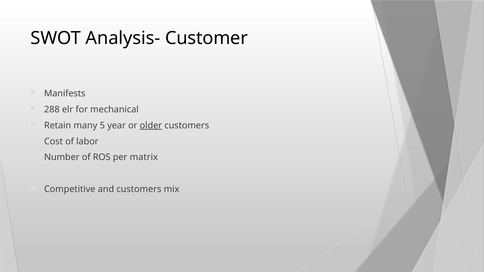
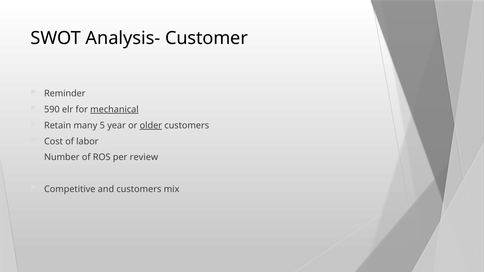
Manifests: Manifests -> Reminder (65, 94)
288: 288 -> 590 (52, 110)
mechanical underline: none -> present (114, 110)
matrix: matrix -> review (144, 157)
